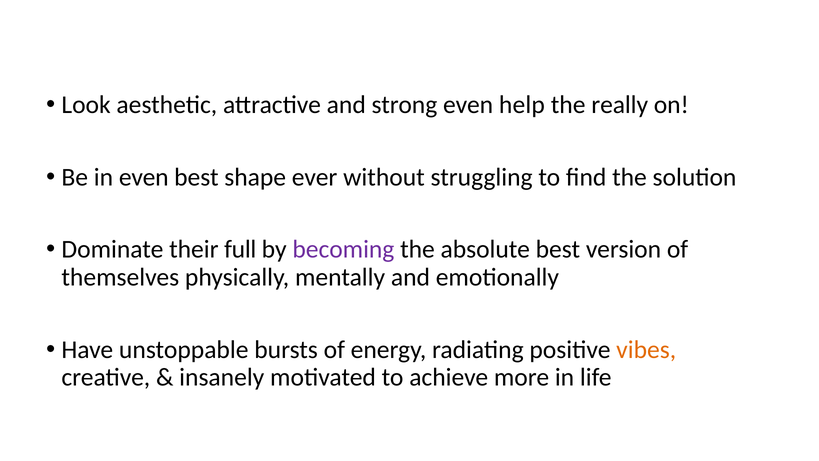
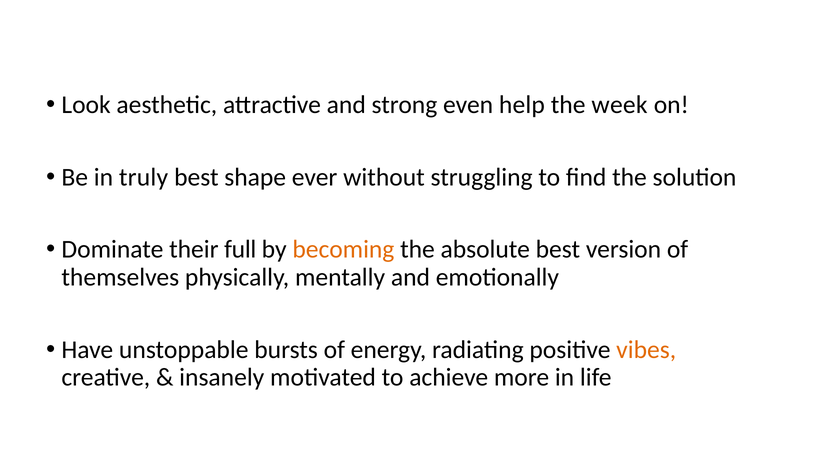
really: really -> week (620, 105)
in even: even -> truly (144, 177)
becoming colour: purple -> orange (343, 249)
